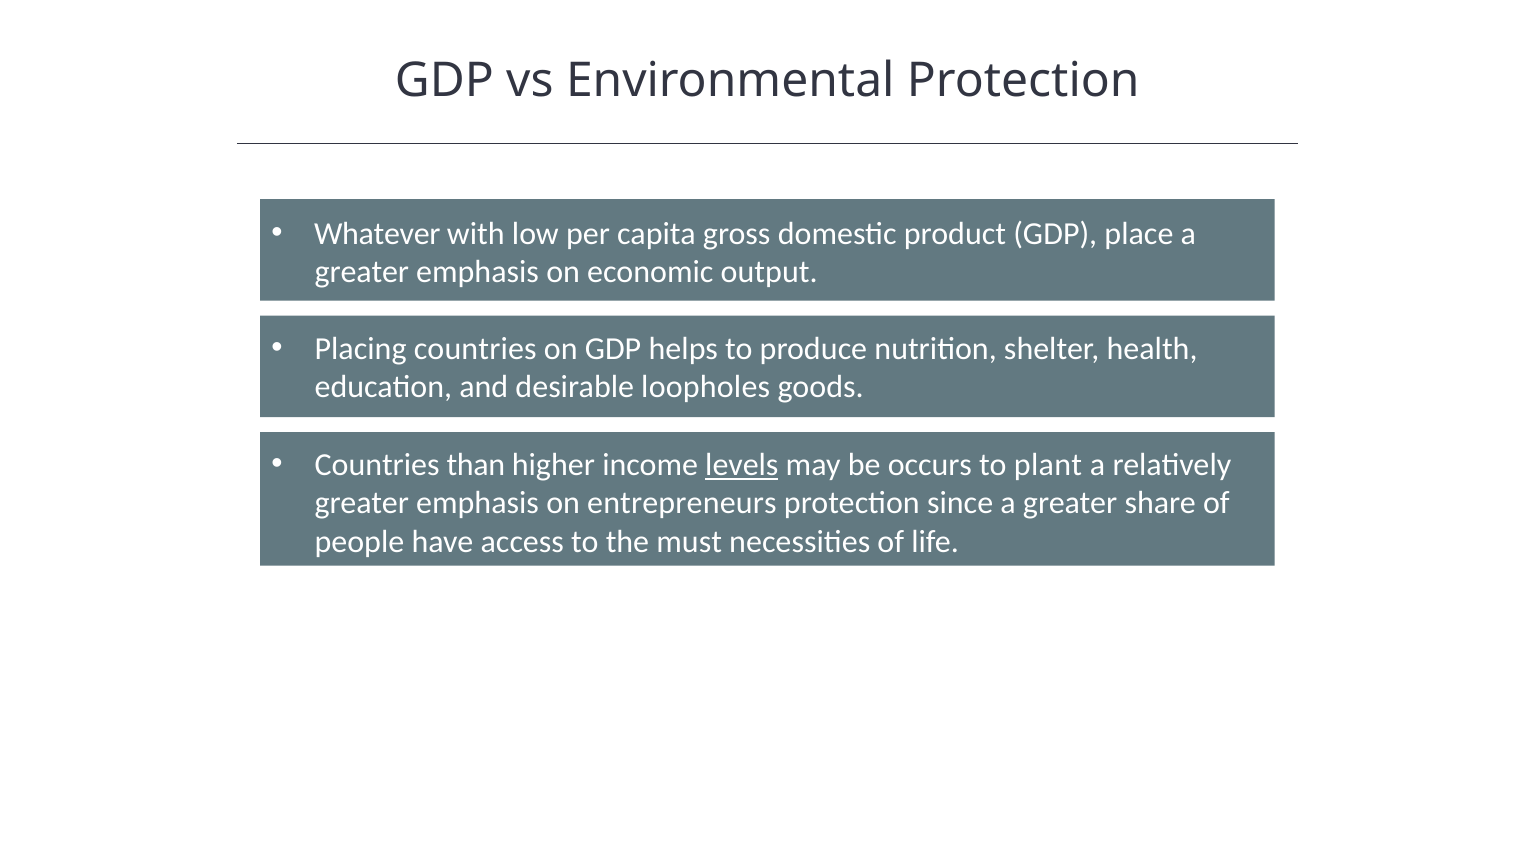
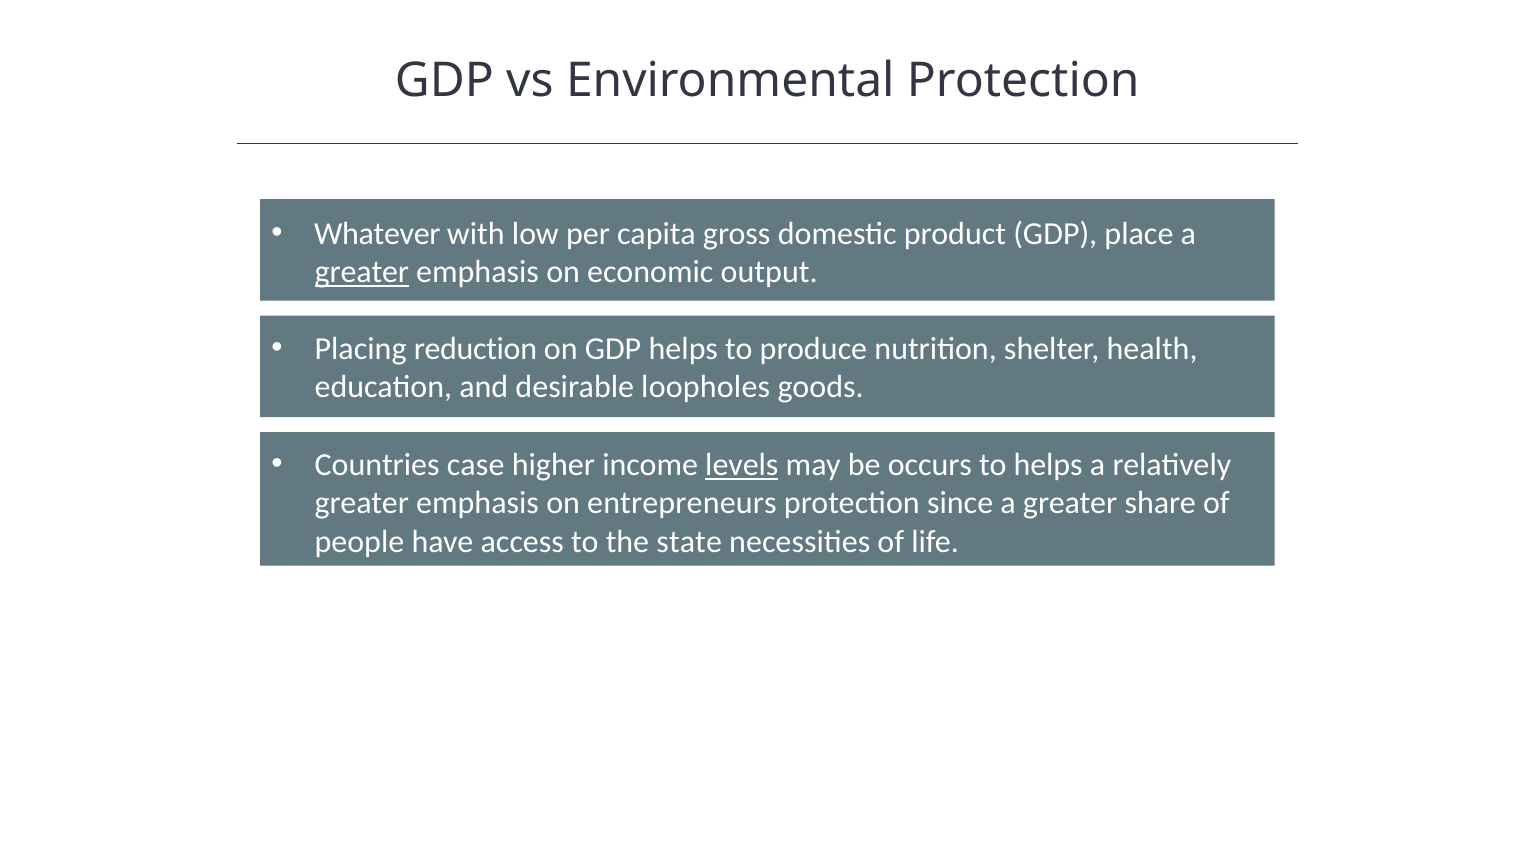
greater underline: none -> present (362, 272)
Placing countries: countries -> reduction (475, 348)
than: than -> case (476, 465)
to plant: plant -> helps (1048, 465)
must: must -> state (689, 541)
